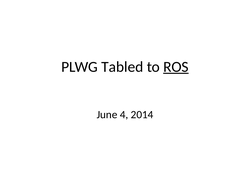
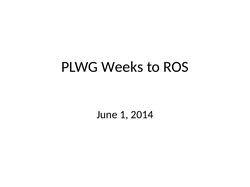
Tabled: Tabled -> Weeks (122, 67)
ROS underline: present -> none (176, 67)
4: 4 -> 1 (124, 115)
